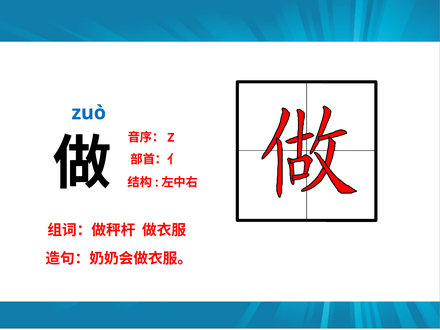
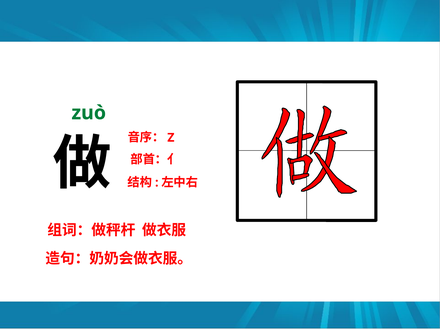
zuò colour: blue -> green (89, 113)
